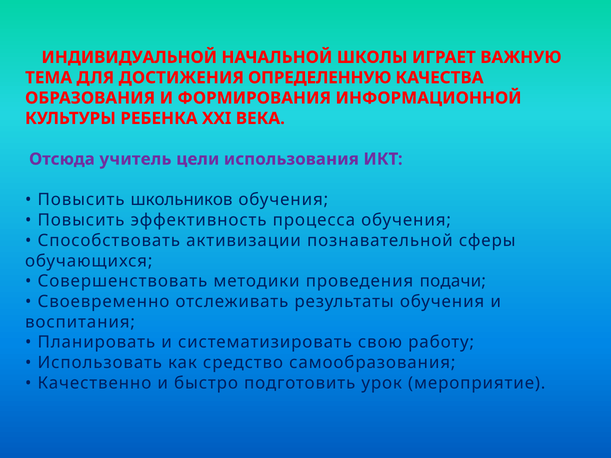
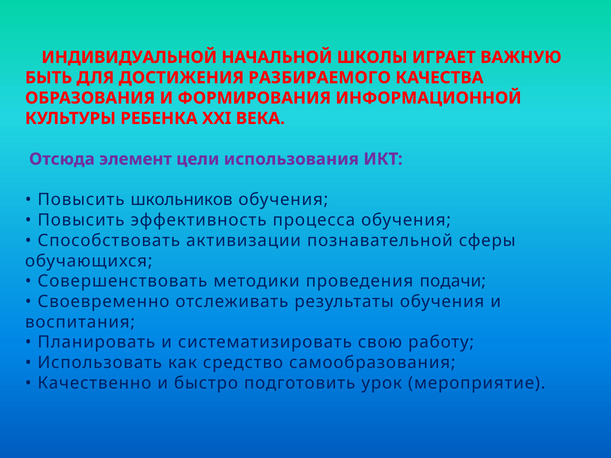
ТЕМА: ТЕМА -> БЫТЬ (49, 78)
ОПРЕДЕЛЕННУЮ: ОПРЕДЕЛЕННУЮ -> РАЗБИРАЕМОГО (320, 78)
учитель: учитель -> элемент (136, 159)
